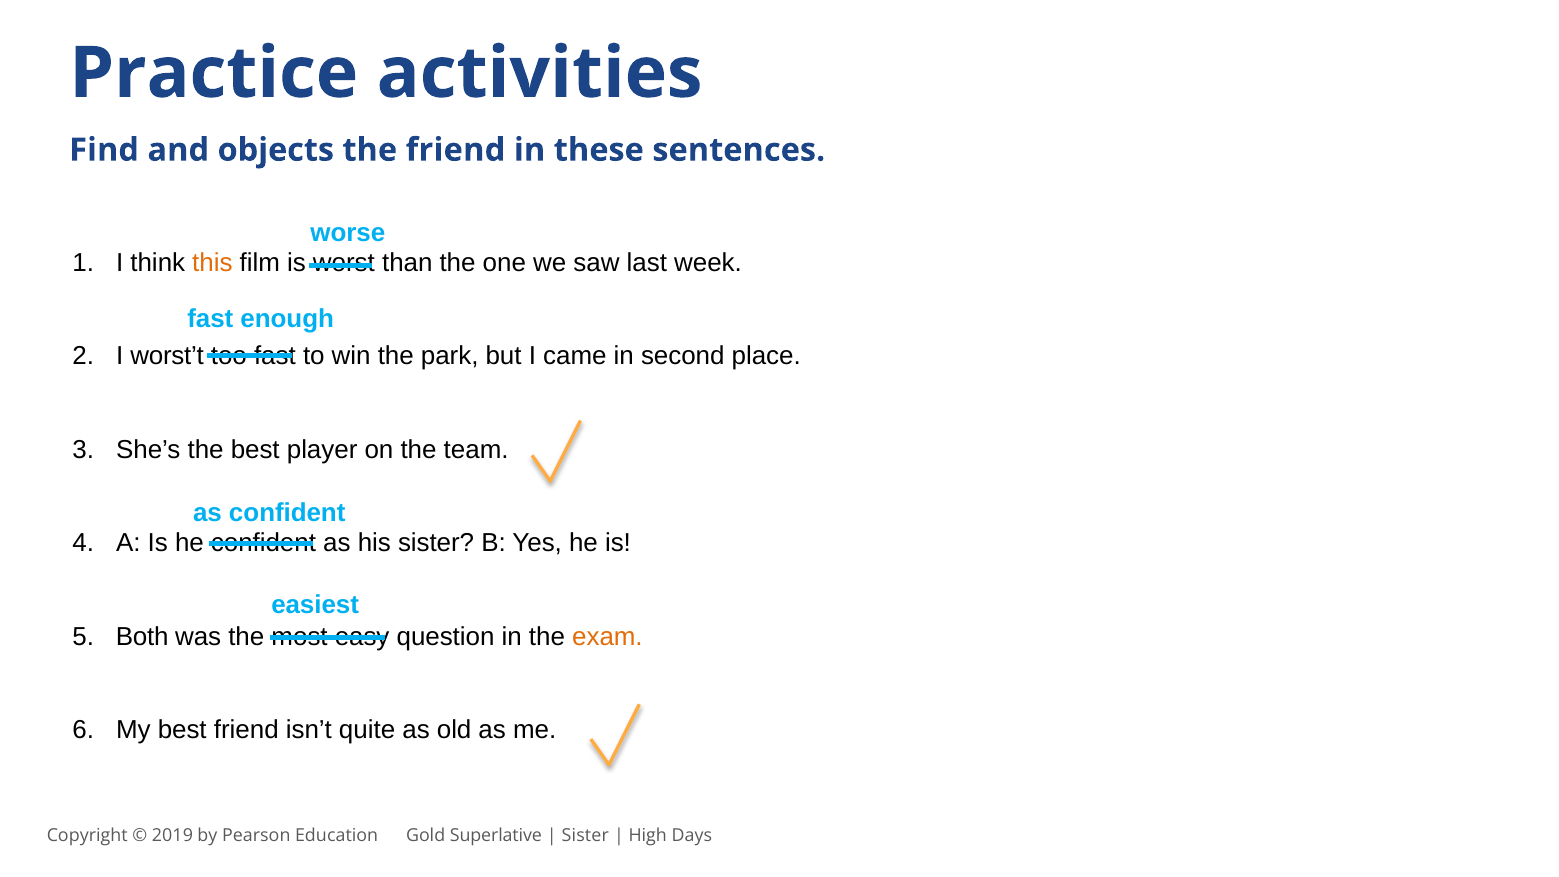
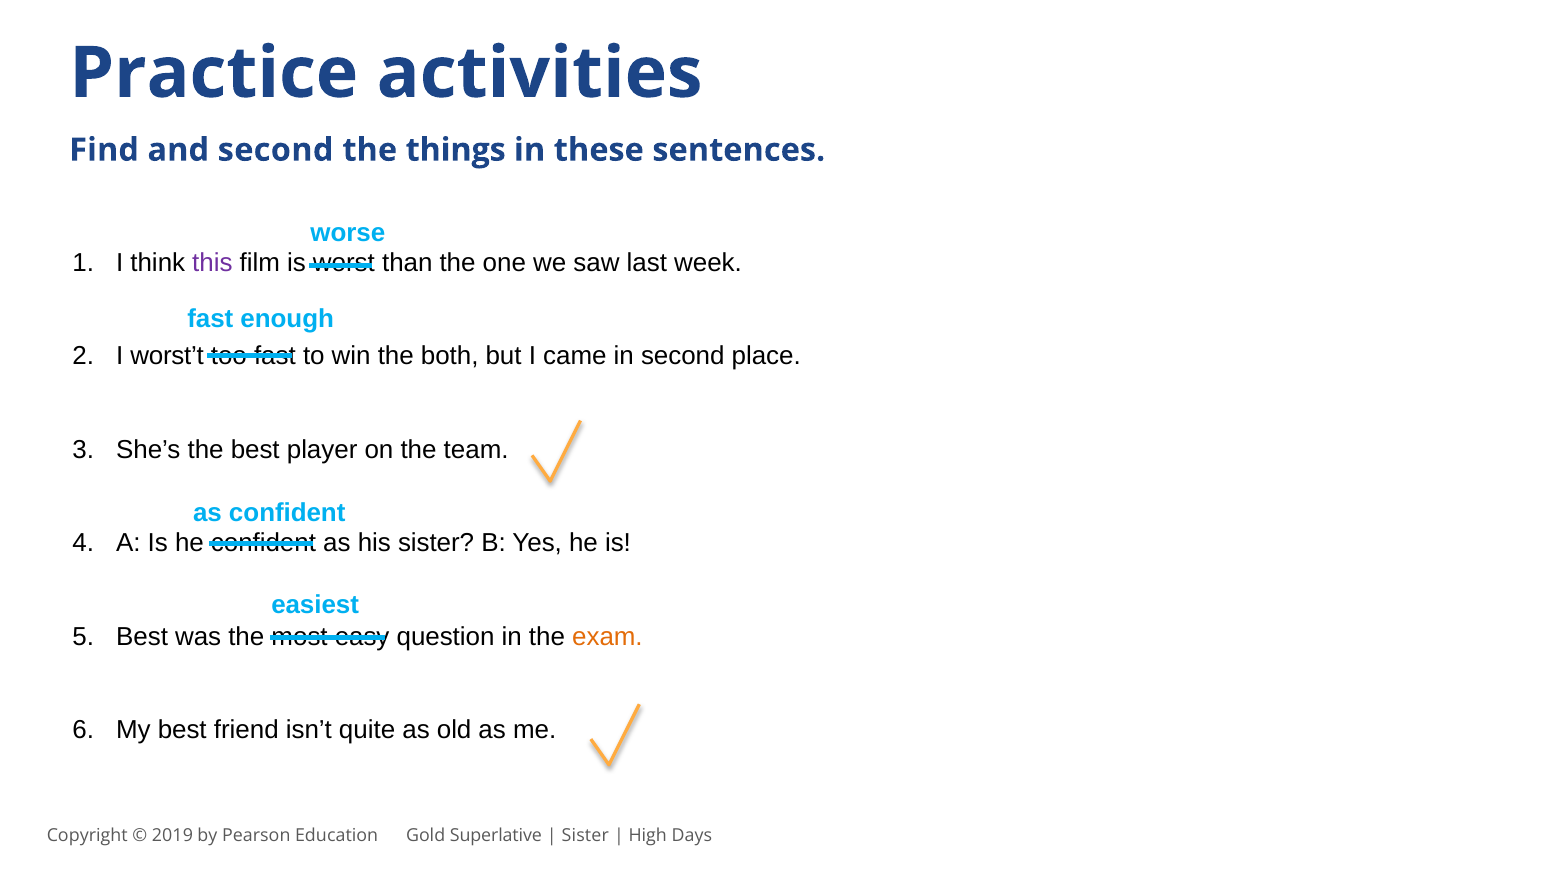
and objects: objects -> second (276, 150)
the friend: friend -> things (456, 150)
this colour: orange -> purple (212, 263)
park: park -> both (450, 356)
Both: Both -> Best (142, 636)
